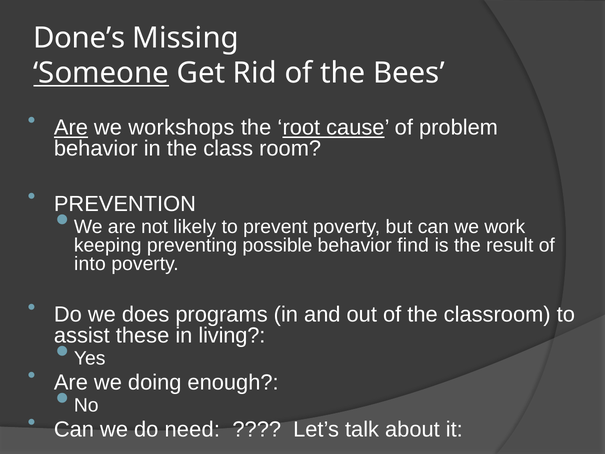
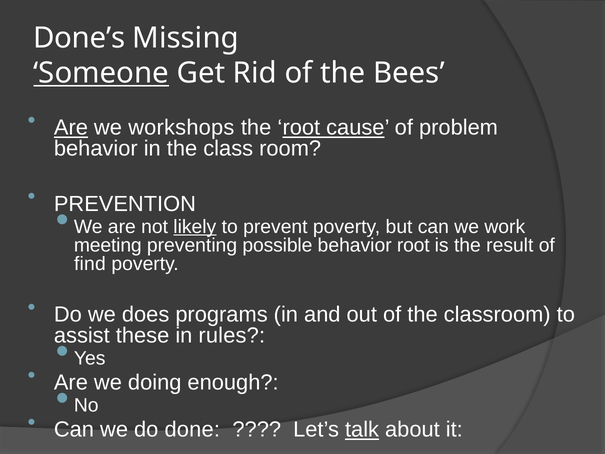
likely underline: none -> present (195, 227)
keeping: keeping -> meeting (108, 245)
behavior find: find -> root (413, 245)
into: into -> find (90, 264)
living: living -> rules (232, 335)
need: need -> done (192, 429)
talk underline: none -> present (362, 429)
